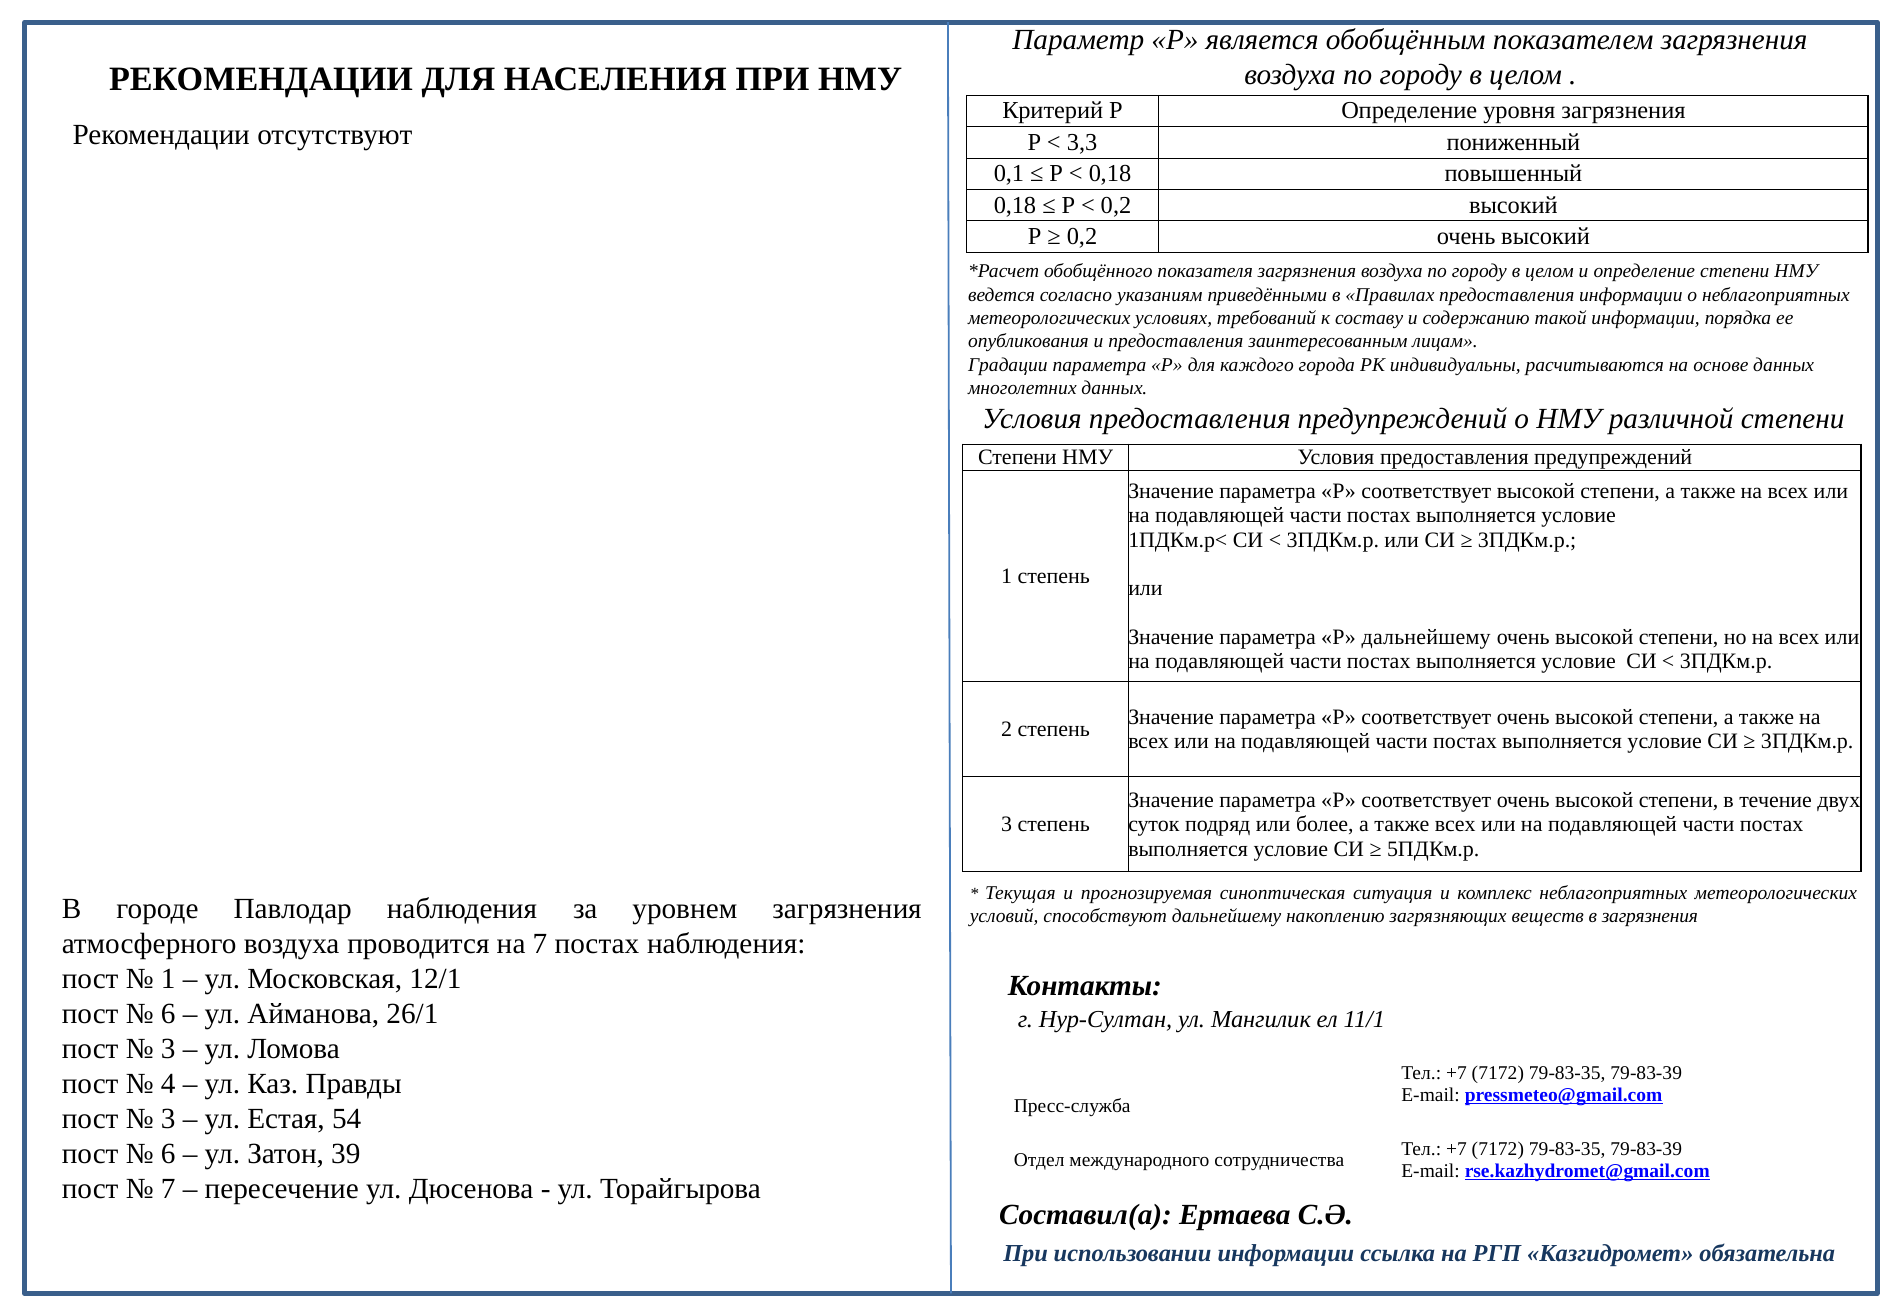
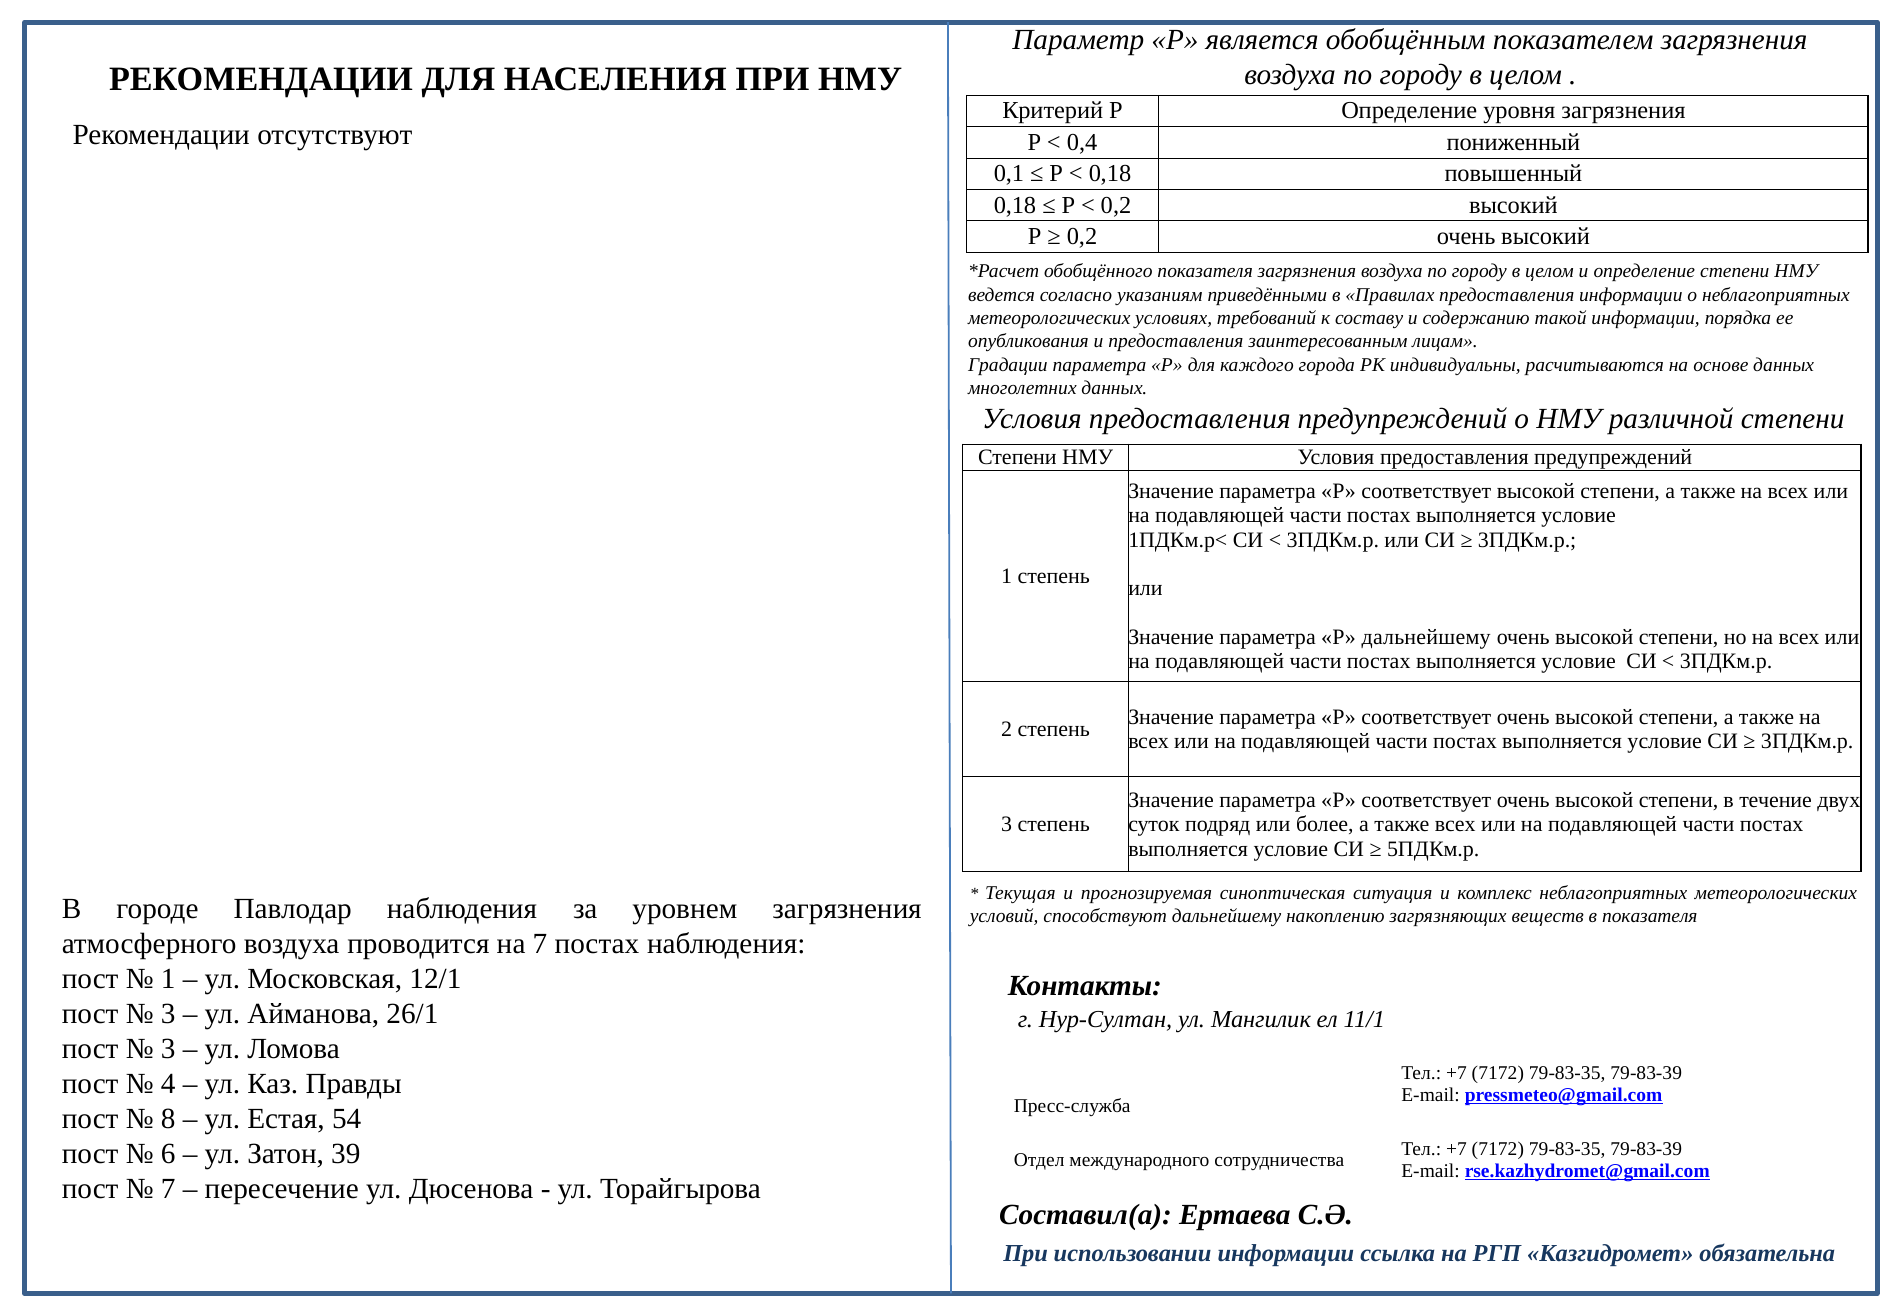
3,3: 3,3 -> 0,4 (1082, 142)
в загрязнения: загрязнения -> показателя (1650, 917)
6: 6 -> 3 (168, 1014)
3: 3 -> 8 (168, 1120)
